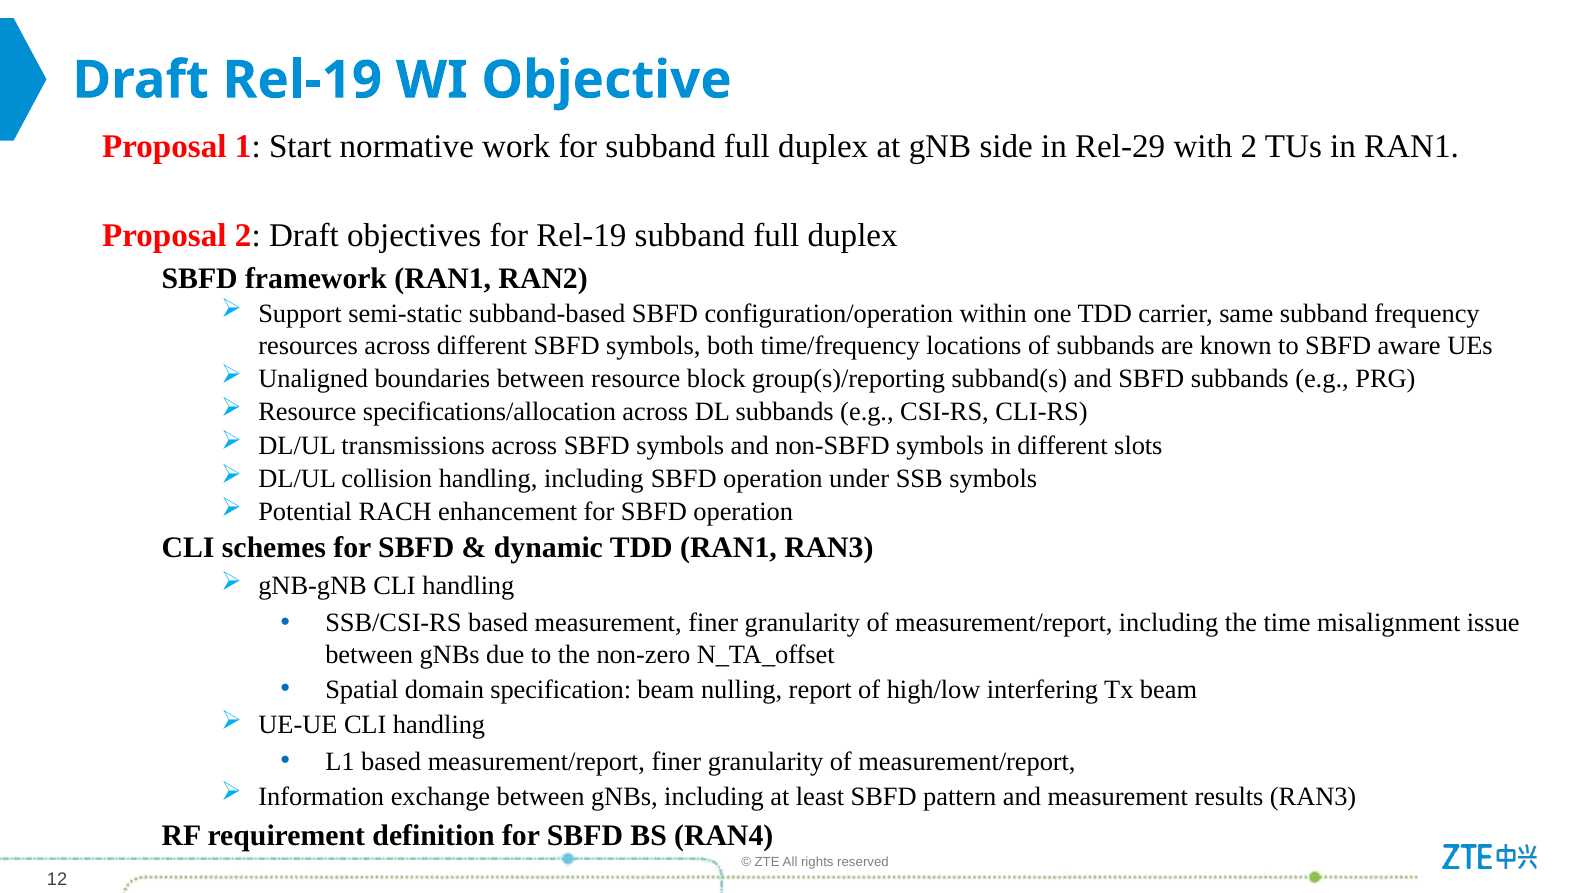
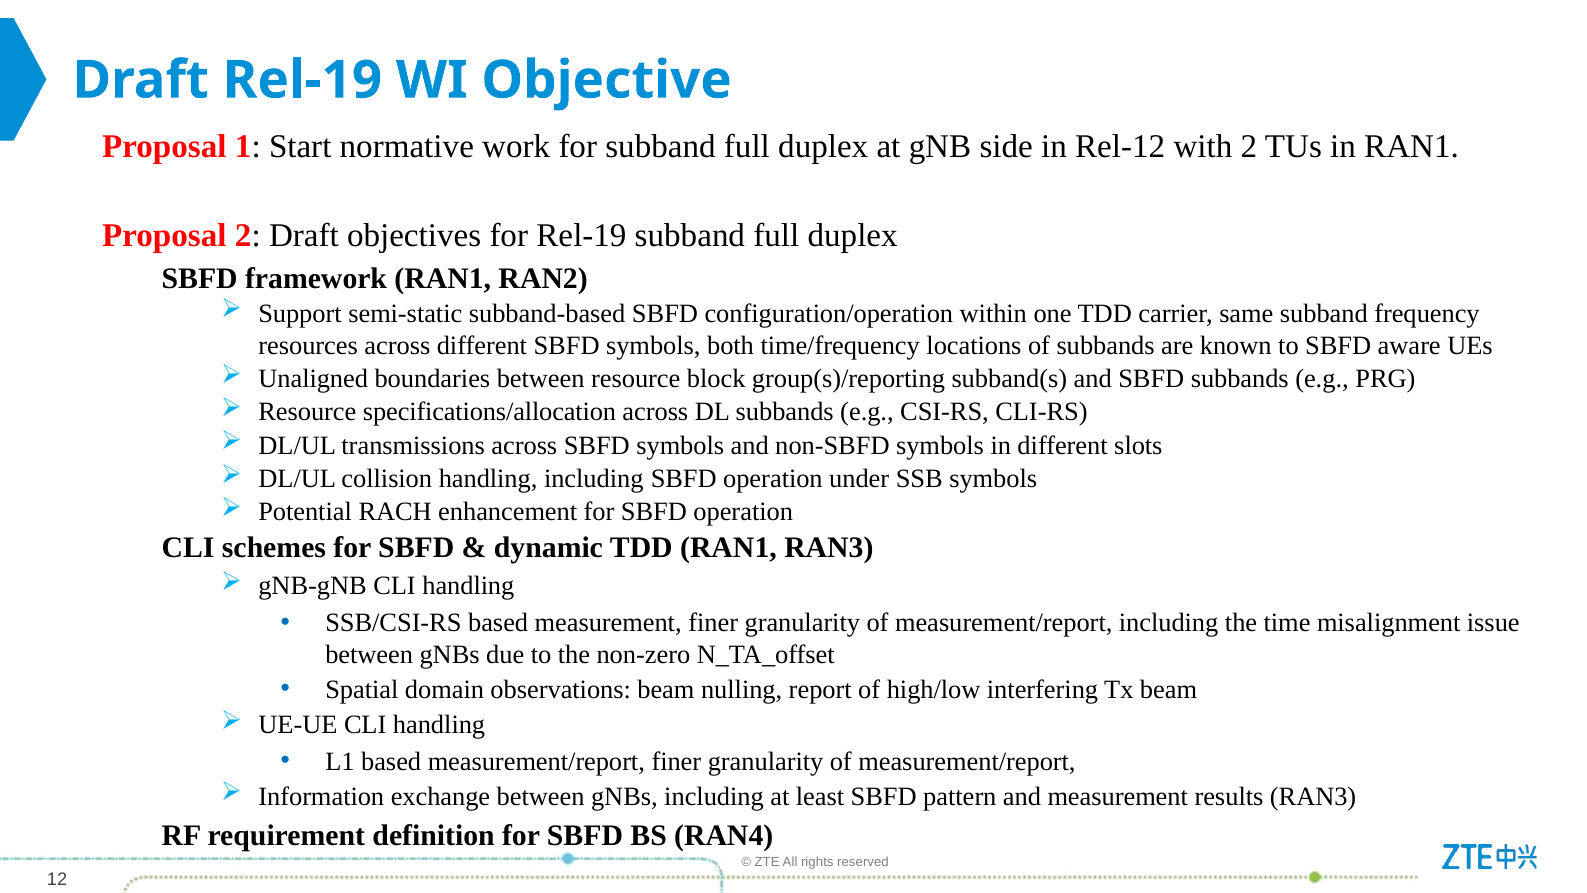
Rel-29: Rel-29 -> Rel-12 (1120, 147)
specification: specification -> observations (561, 689)
